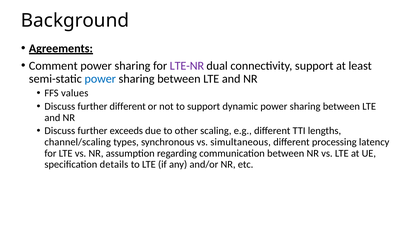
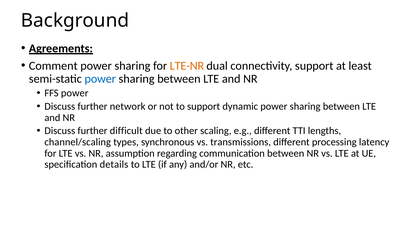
LTE-NR colour: purple -> orange (187, 66)
FFS values: values -> power (75, 93)
further different: different -> network (128, 107)
exceeds: exceeds -> difficult (126, 131)
simultaneous: simultaneous -> transmissions (241, 142)
